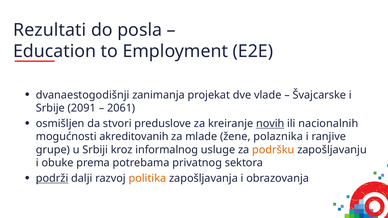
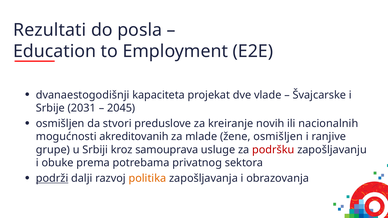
zanimanja: zanimanja -> kapaciteta (159, 95)
2091: 2091 -> 2031 (82, 108)
2061: 2061 -> 2045 (121, 108)
novih underline: present -> none (270, 124)
žene polaznika: polaznika -> osmišljen (278, 137)
informalnog: informalnog -> samouprava (167, 150)
podršku colour: orange -> red (273, 150)
